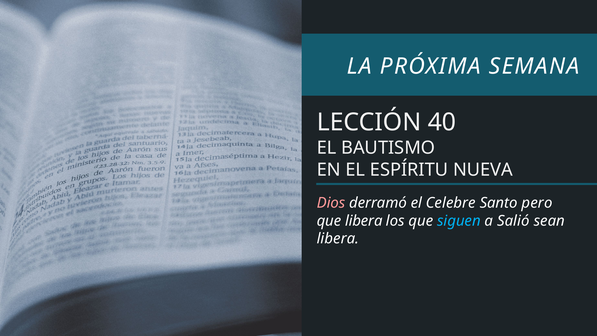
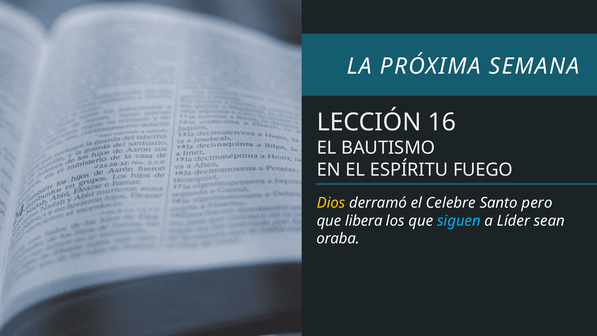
40: 40 -> 16 (442, 122)
NUEVA: NUEVA -> FUEGO (483, 170)
Dios colour: pink -> yellow (331, 203)
Salió: Salió -> Líder (513, 221)
libera: libera -> oraba (338, 239)
